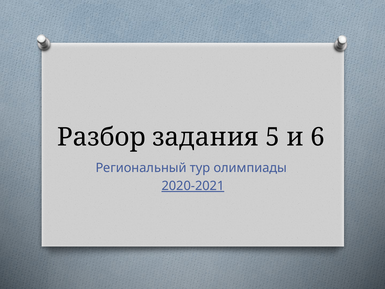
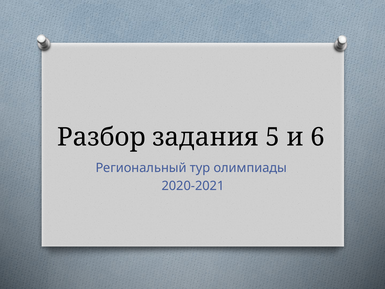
2020-2021 underline: present -> none (193, 186)
